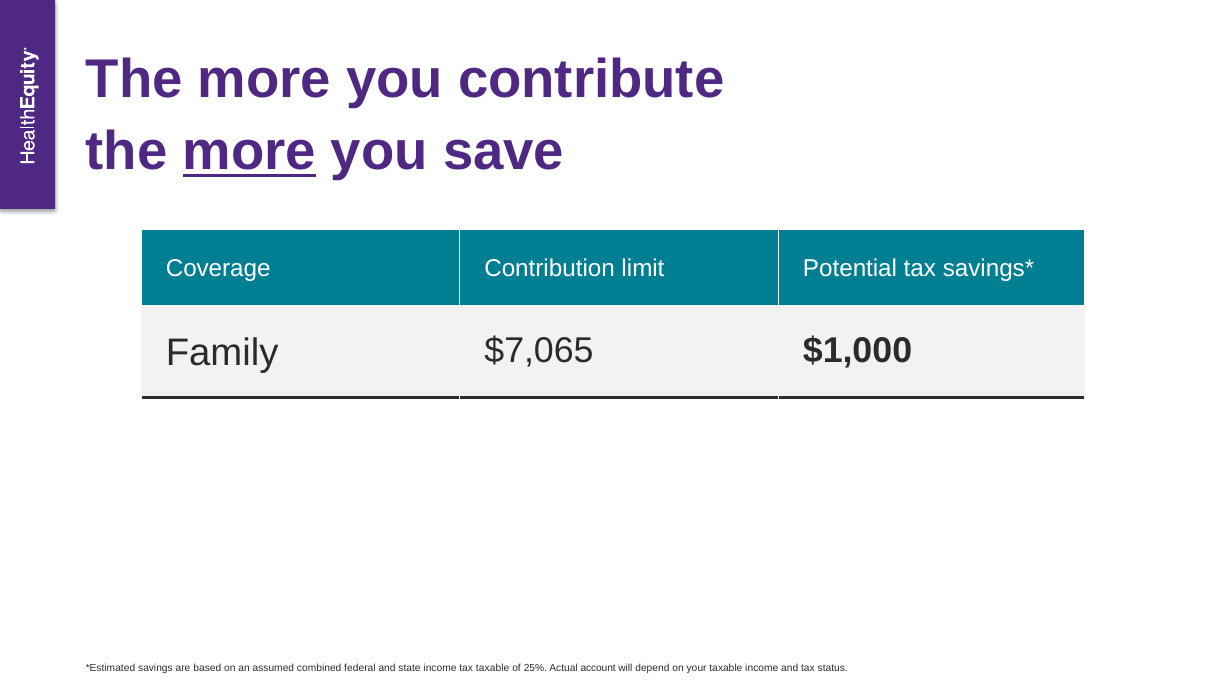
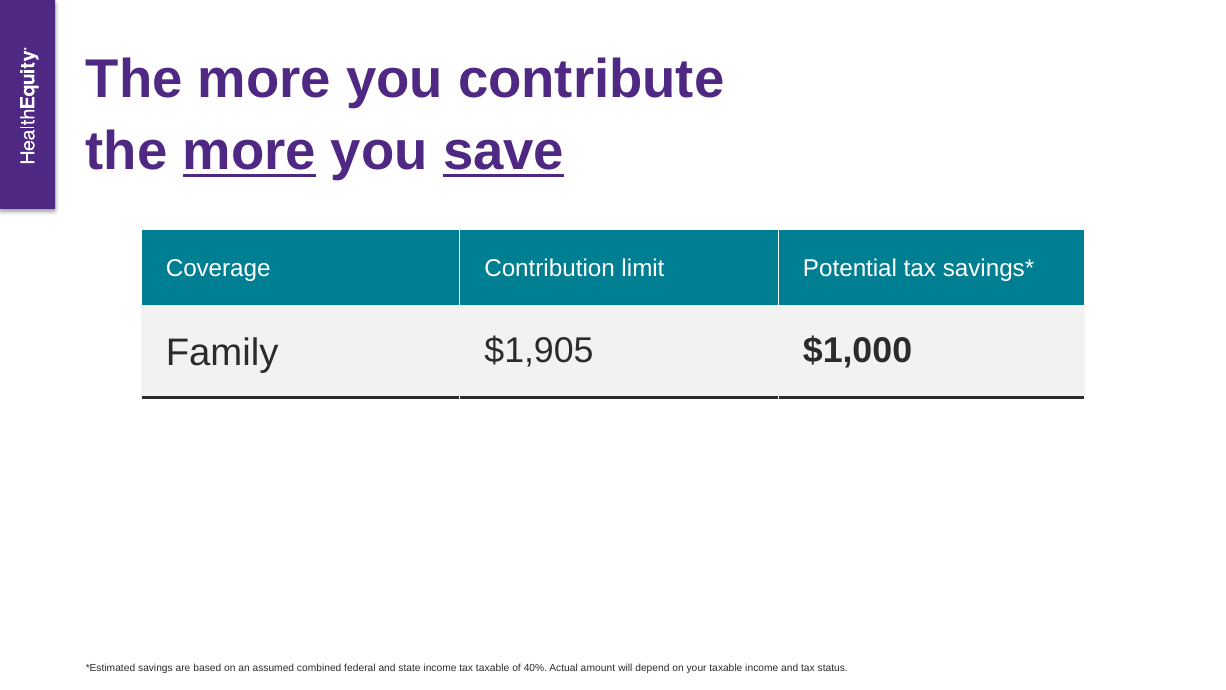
save underline: none -> present (504, 152)
$7,065: $7,065 -> $1,905 (539, 351)
25%: 25% -> 40% (535, 667)
account: account -> amount (598, 667)
